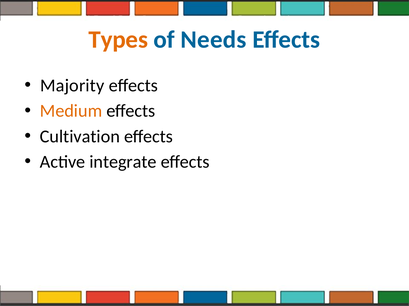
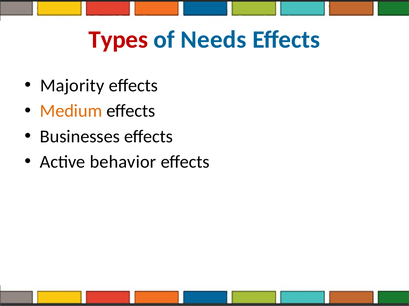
Types colour: orange -> red (118, 40)
Cultivation: Cultivation -> Businesses (80, 137)
integrate: integrate -> behavior (123, 162)
